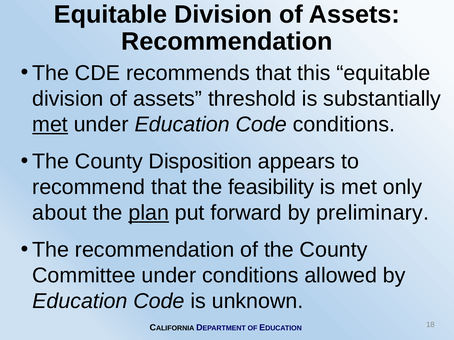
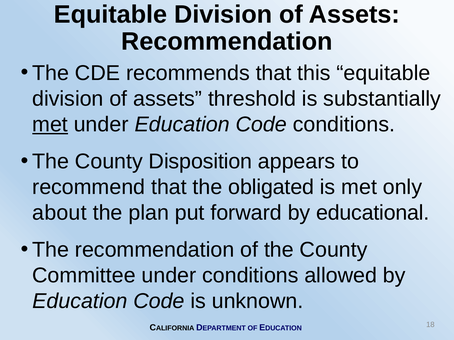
feasibility: feasibility -> obligated (271, 187)
plan underline: present -> none (149, 213)
preliminary: preliminary -> educational (373, 213)
